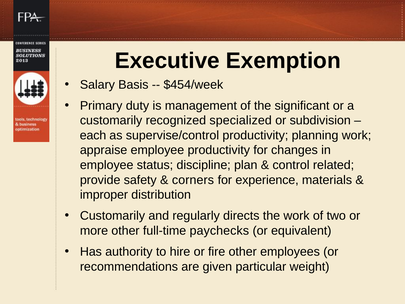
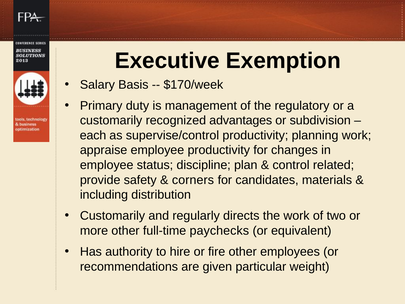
$454/week: $454/week -> $170/week (193, 85)
significant: significant -> regulatory (302, 106)
specialized: specialized -> advantages (241, 120)
experience: experience -> candidates (267, 180)
improper: improper -> including (104, 195)
